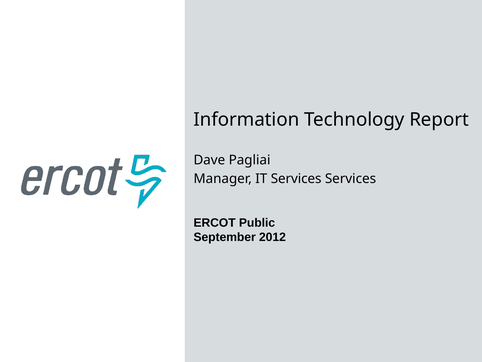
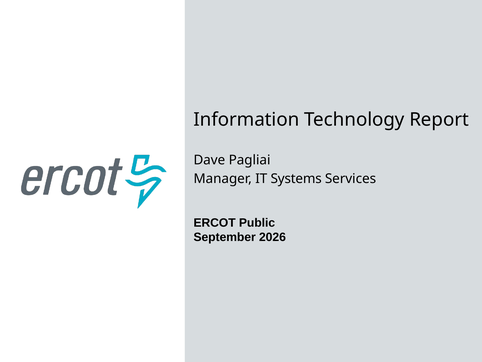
IT Services: Services -> Systems (296, 178)
2012: 2012 -> 2026 (272, 237)
